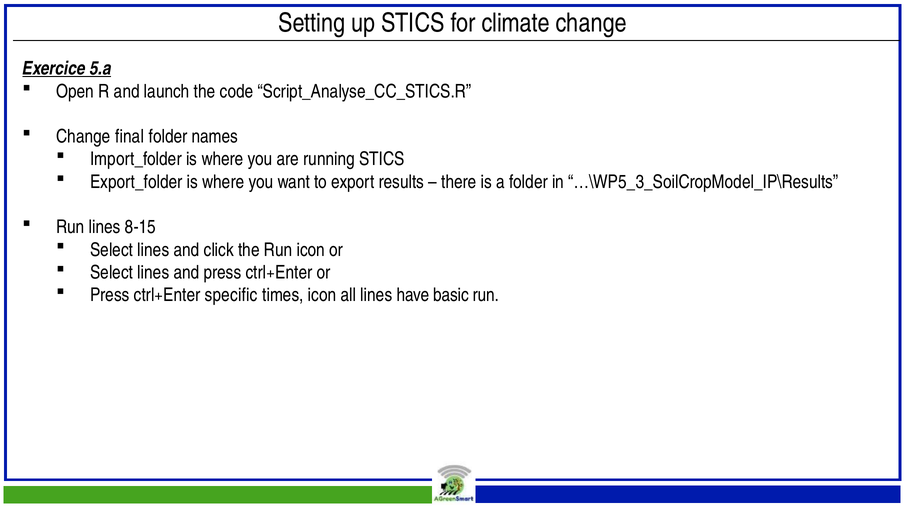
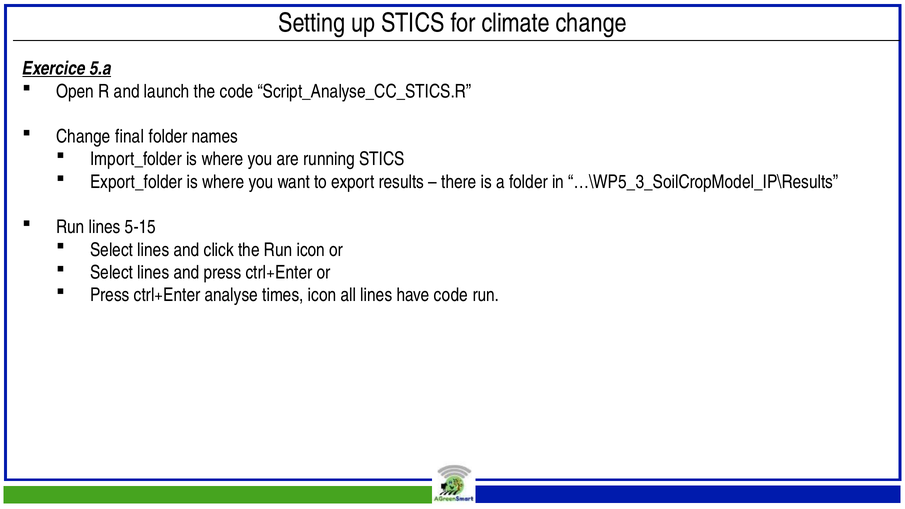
8-15: 8-15 -> 5-15 (140, 227)
specific: specific -> analyse (231, 295)
have basic: basic -> code (451, 295)
